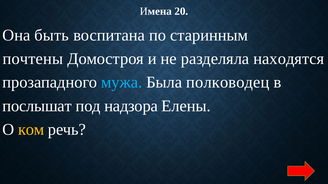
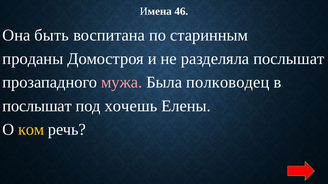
20: 20 -> 46 (181, 11)
почтены: почтены -> проданы (33, 59)
разделяла находятся: находятся -> послышат (289, 59)
мужа colour: light blue -> pink (122, 83)
надзора: надзора -> хочешь (131, 106)
